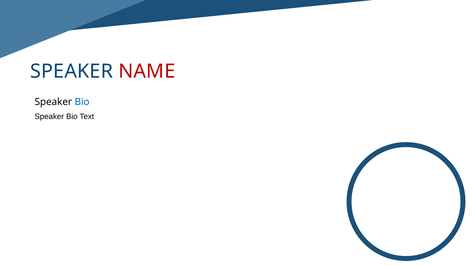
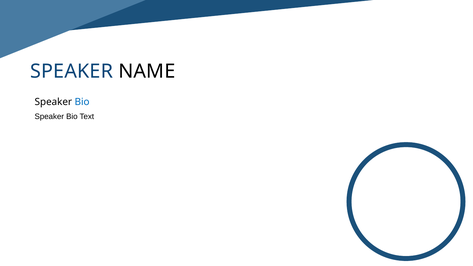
NAME colour: red -> black (147, 71)
